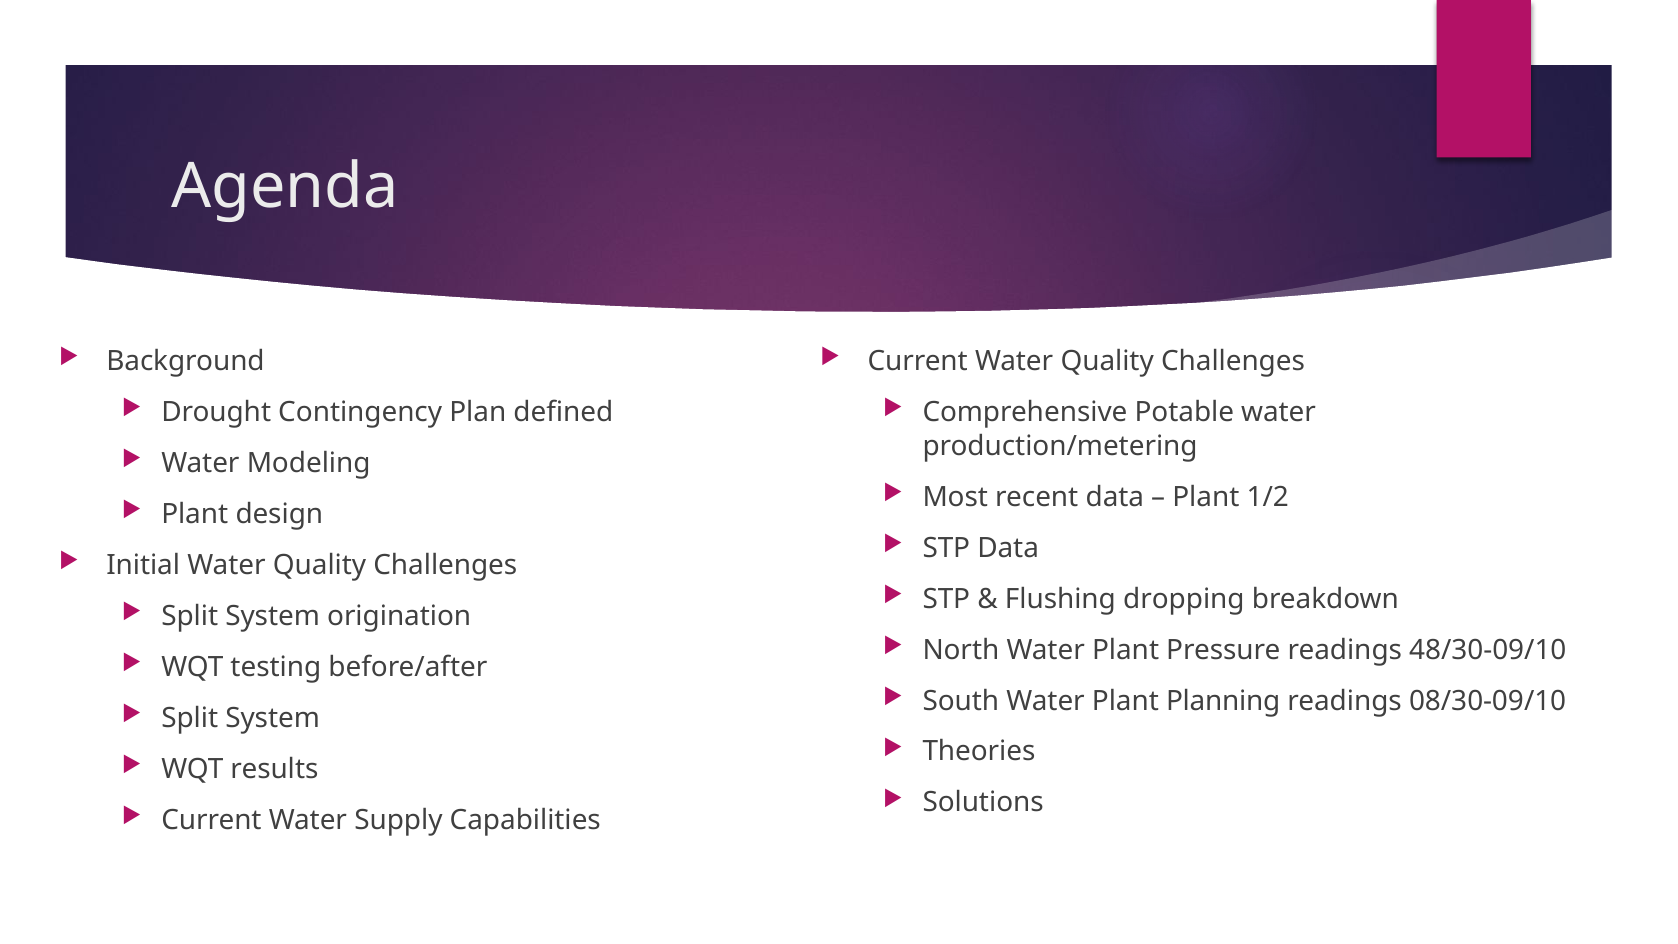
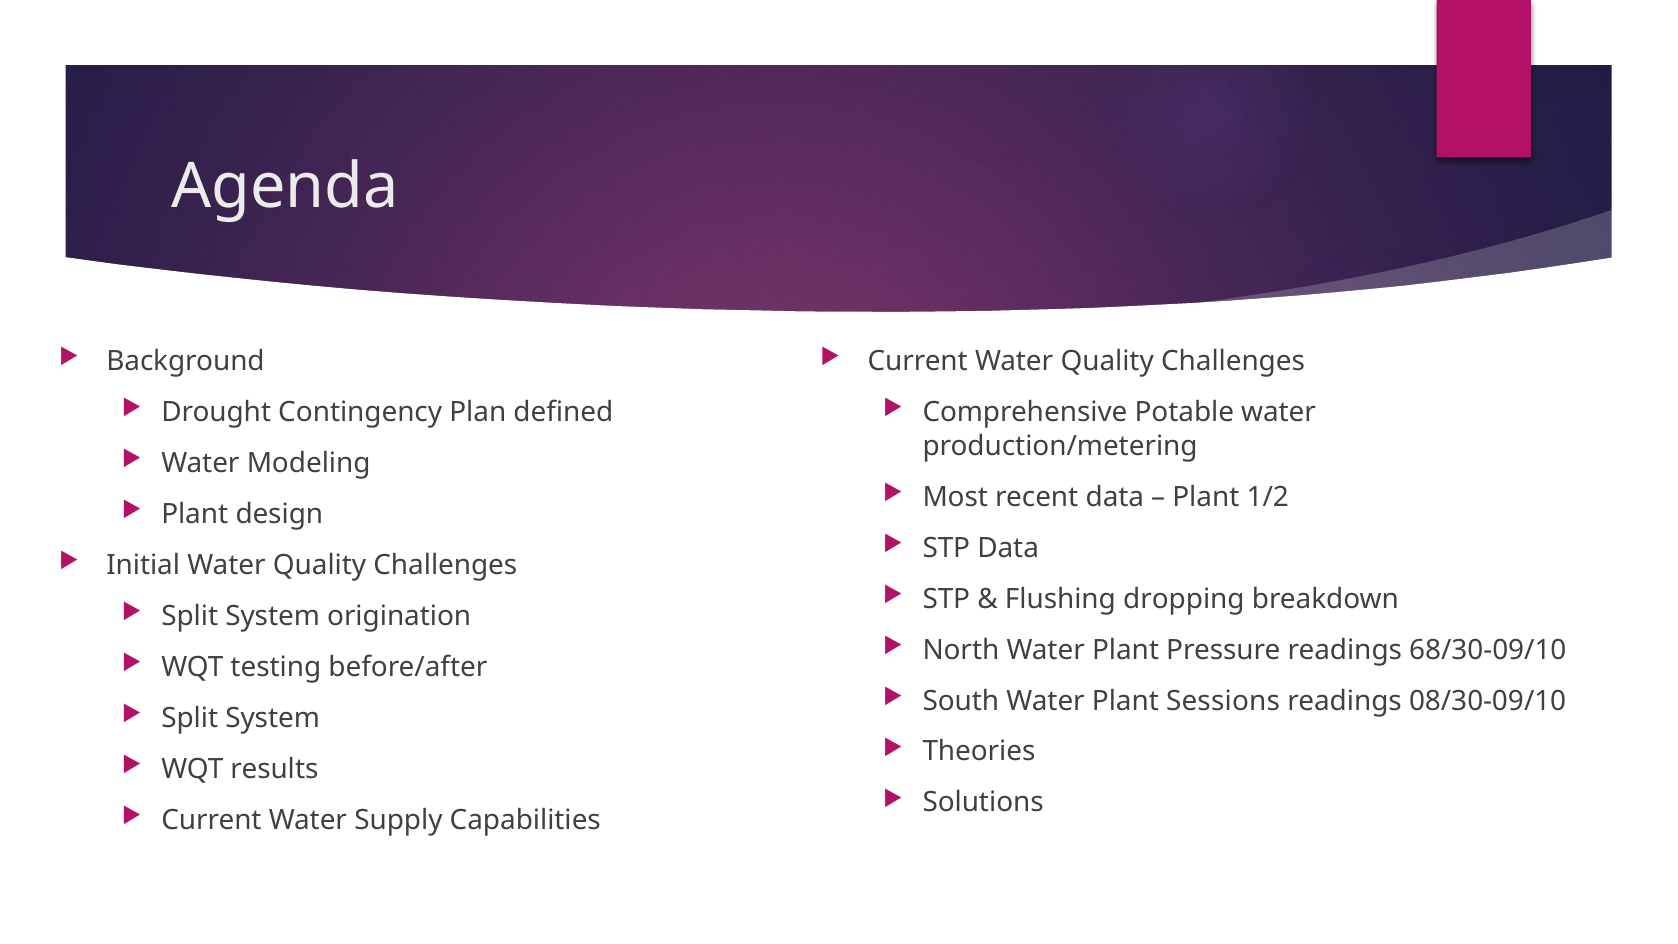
48/30-09/10: 48/30-09/10 -> 68/30-09/10 (1488, 650)
Planning: Planning -> Sessions (1223, 701)
